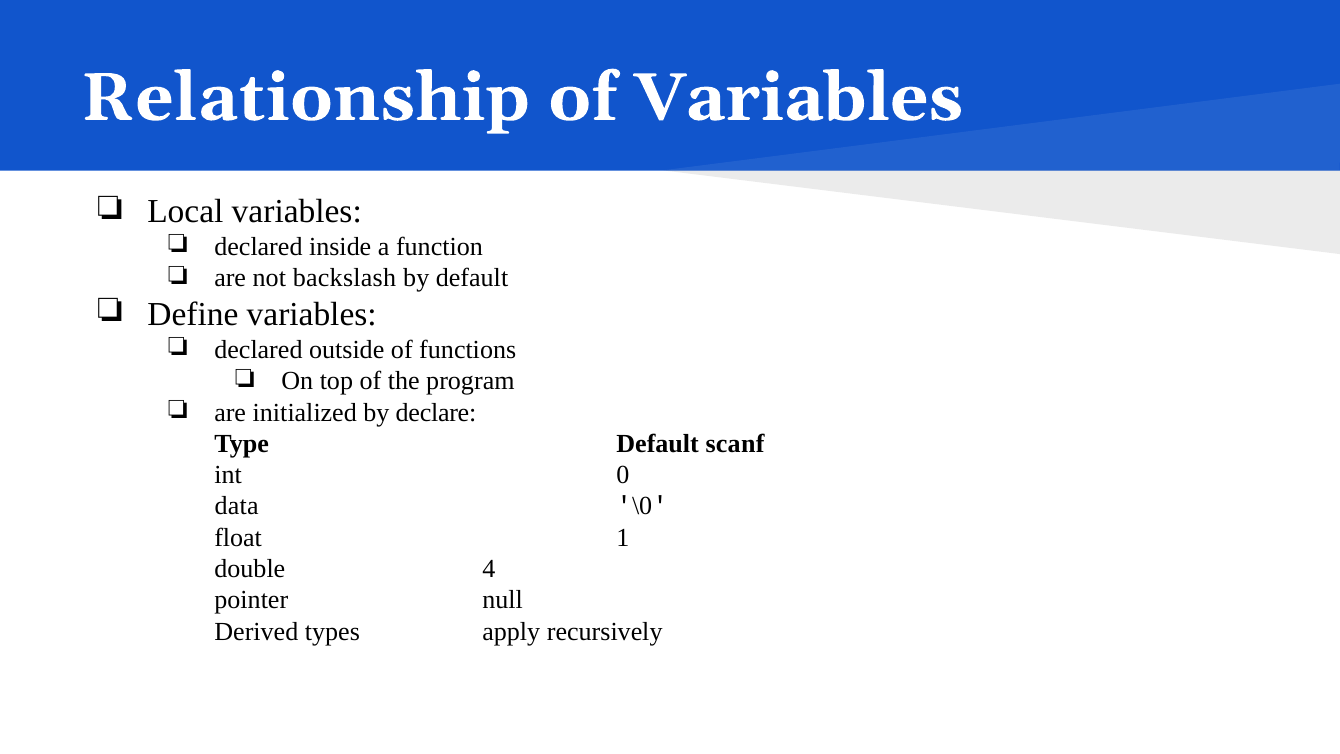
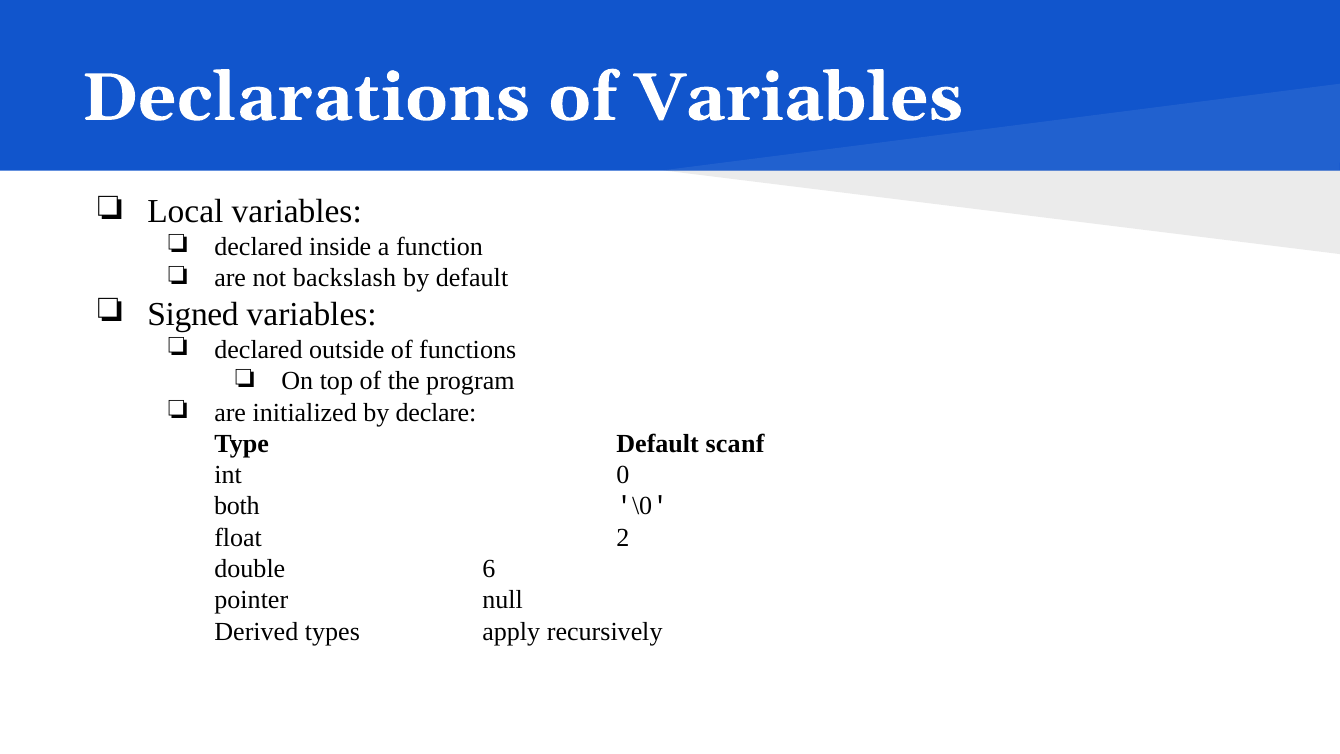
Relationship: Relationship -> Declarations (306, 98)
Define: Define -> Signed (193, 315)
data: data -> both (237, 506)
1: 1 -> 2 (623, 537)
4: 4 -> 6 (489, 569)
